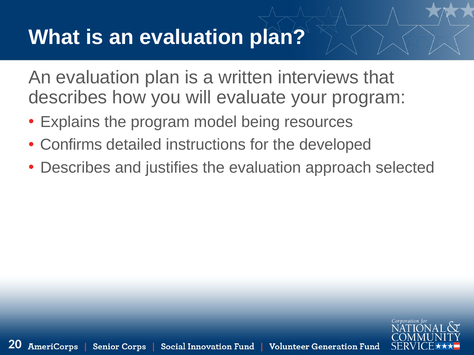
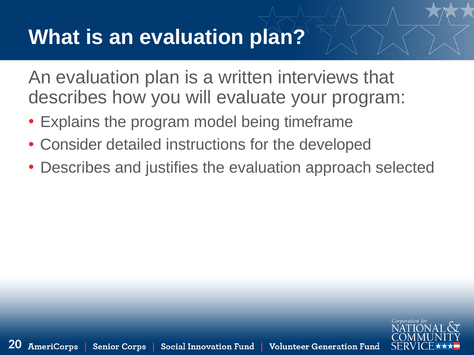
resources: resources -> timeframe (319, 122)
Confirms: Confirms -> Consider (71, 145)
